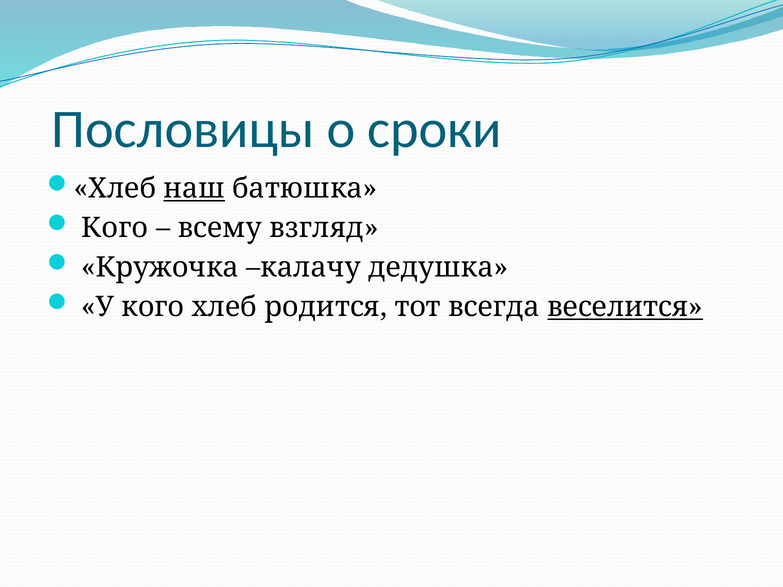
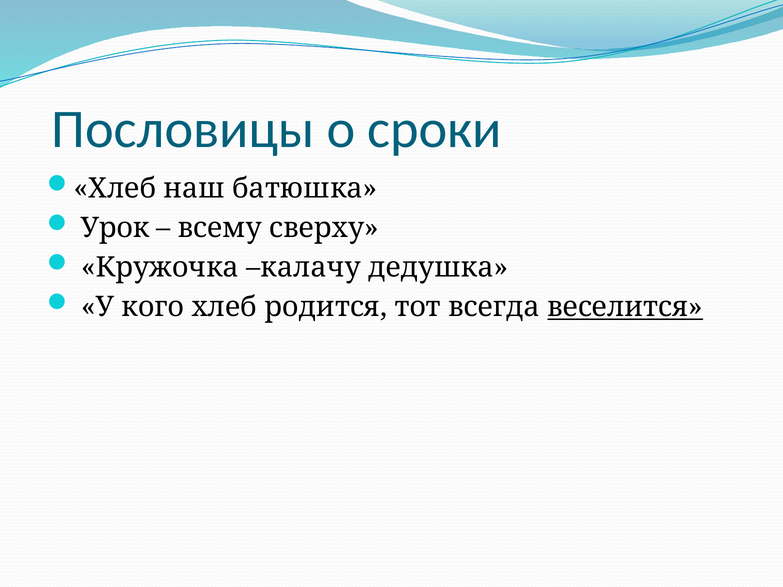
наш underline: present -> none (194, 189)
Кого: Кого -> Урок (115, 228)
взгляд: взгляд -> сверху (324, 228)
